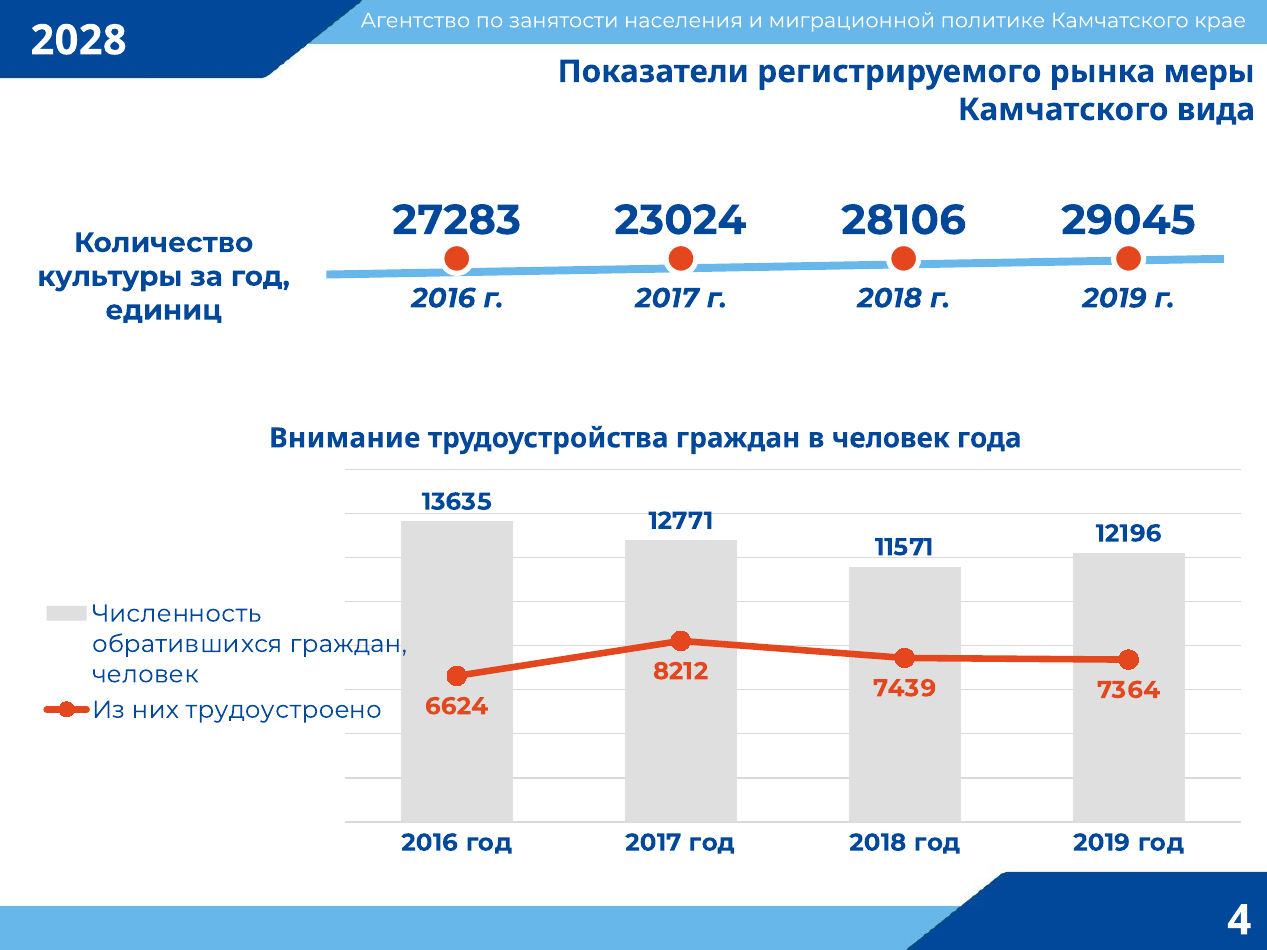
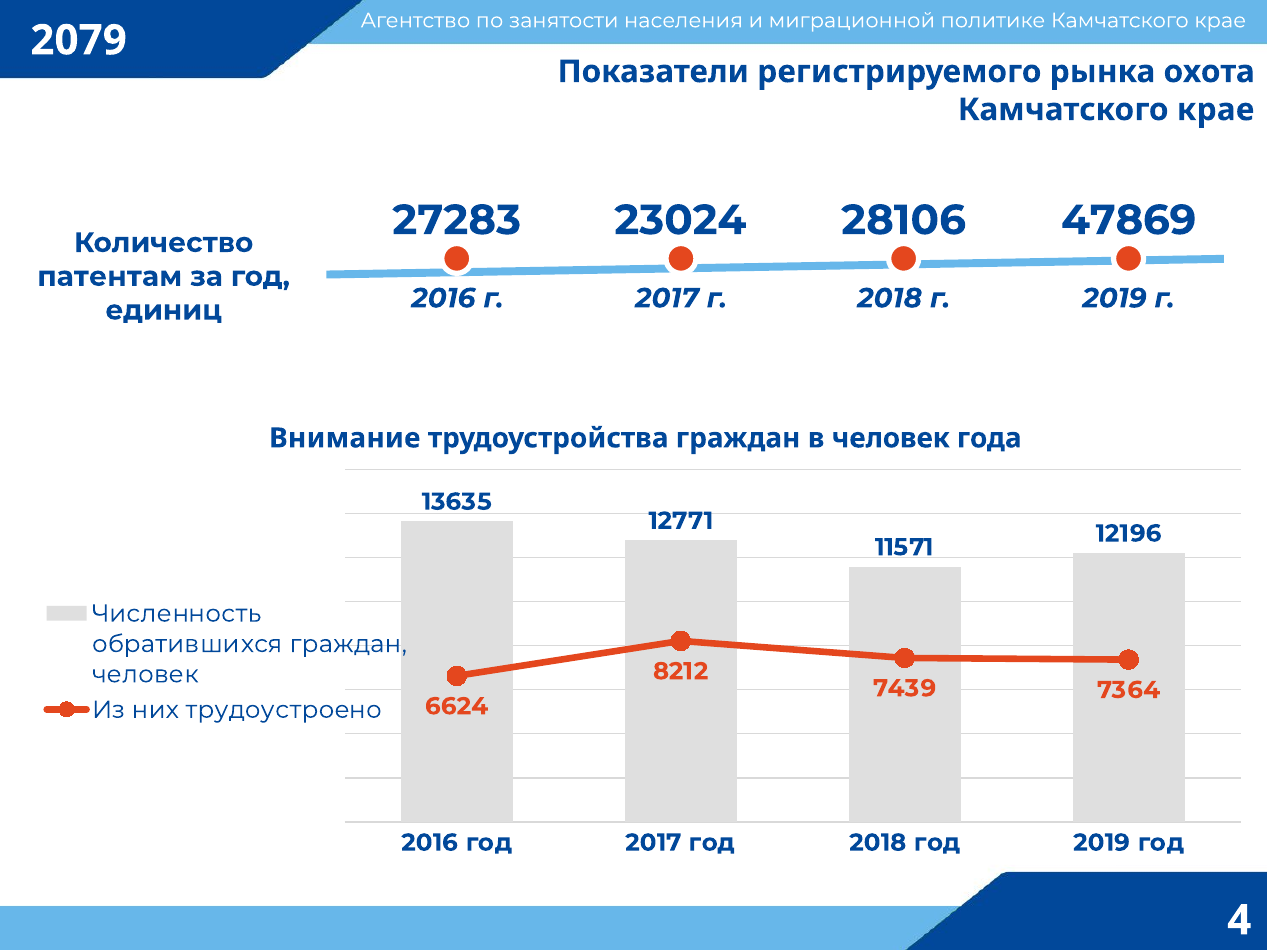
2028: 2028 -> 2079 (79, 40)
меры: меры -> охота (1209, 72)
вида: вида -> крае (1216, 110)
29045: 29045 -> 47869 (1129, 220)
культуры: культуры -> патентам (110, 277)
